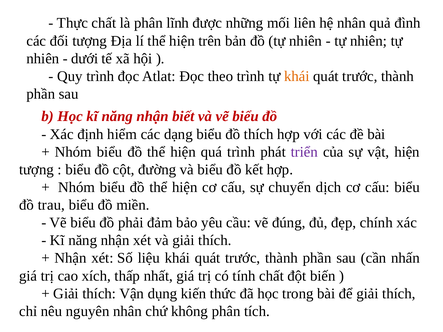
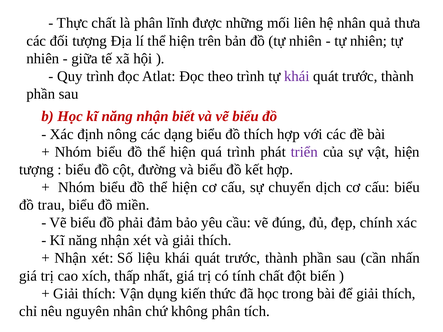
đình: đình -> thưa (408, 23)
dưới: dưới -> giữa (85, 59)
khái colour: orange -> purple (297, 76)
hiểm: hiểm -> nông (122, 134)
